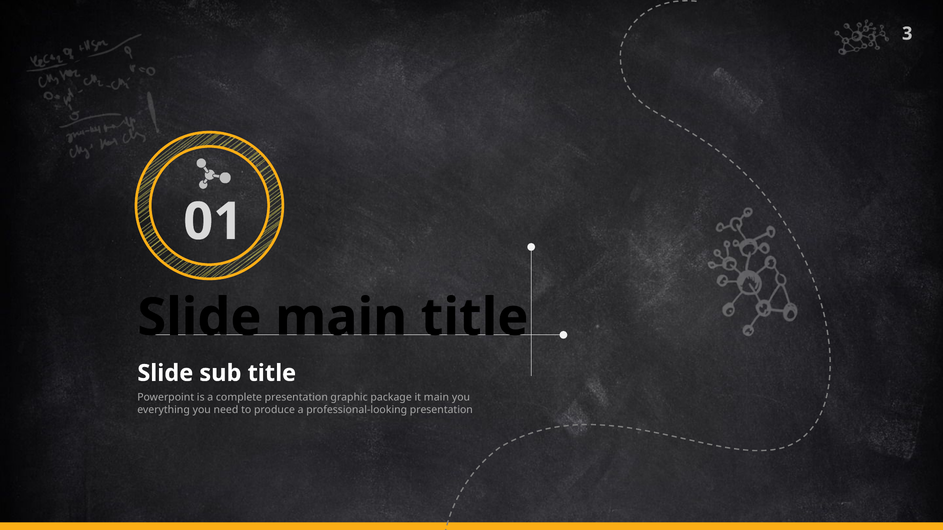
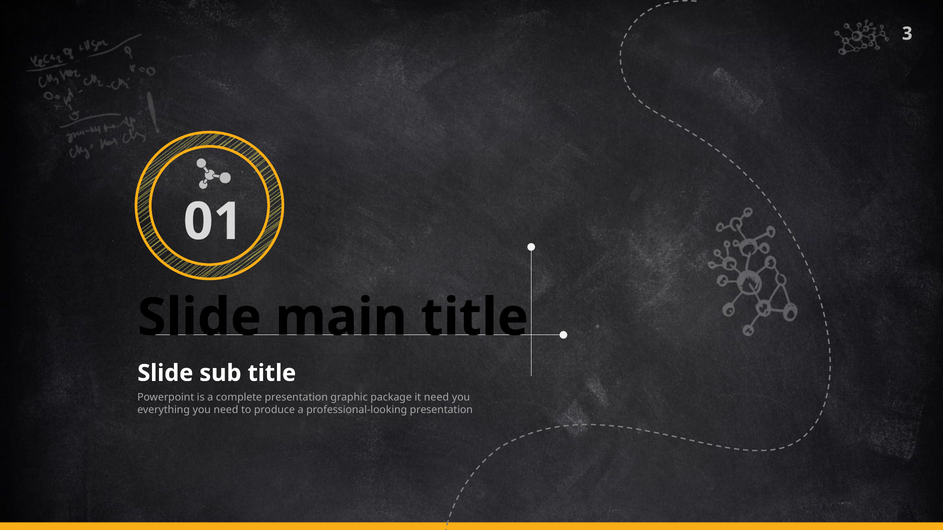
it main: main -> need (436, 398)
